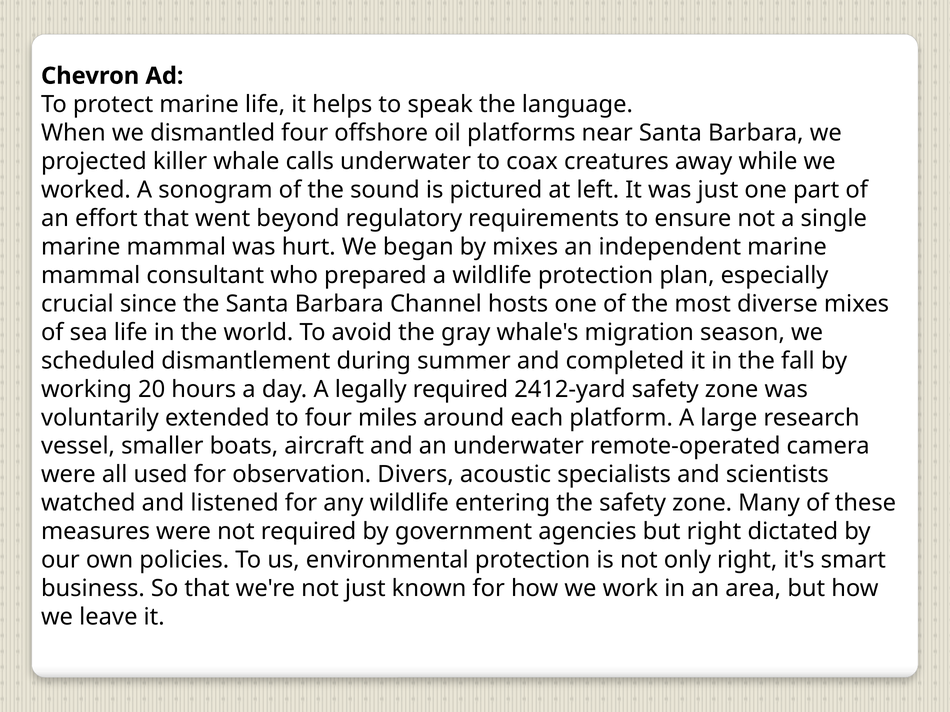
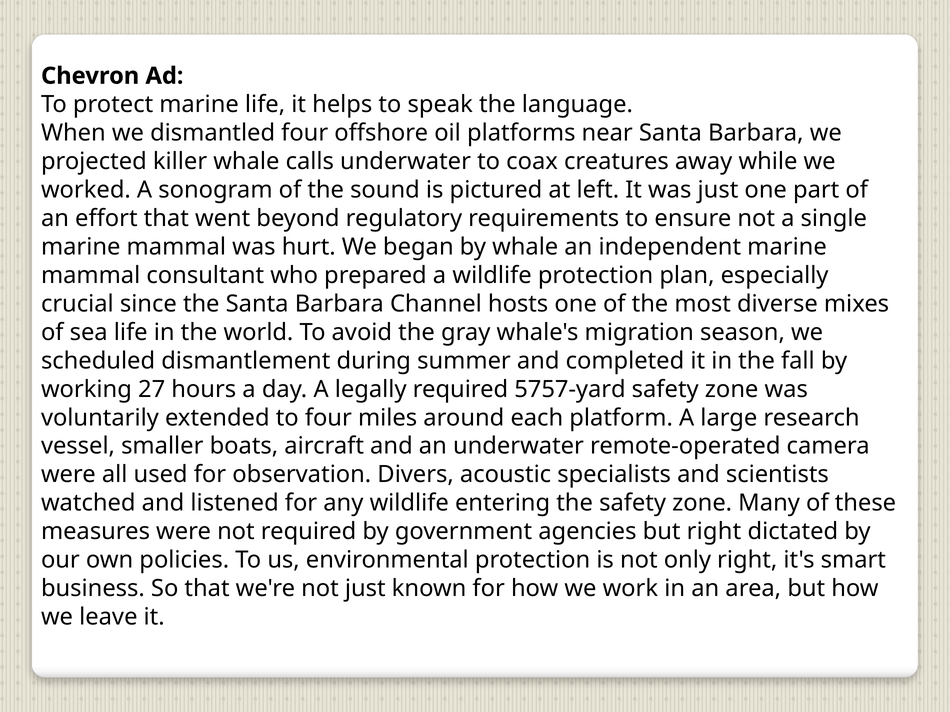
by mixes: mixes -> whale (525, 247)
20: 20 -> 27 (152, 389)
2412-yard: 2412-yard -> 5757-yard (570, 389)
